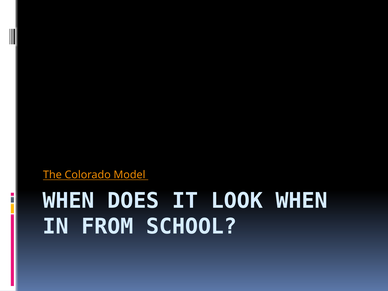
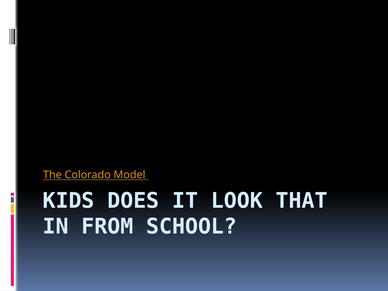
WHEN: WHEN -> KIDS (69, 201)
LOOK WHEN: WHEN -> THAT (302, 201)
